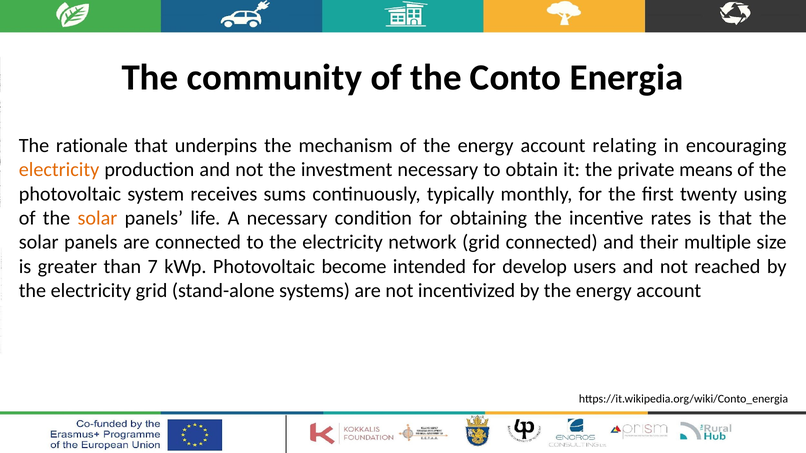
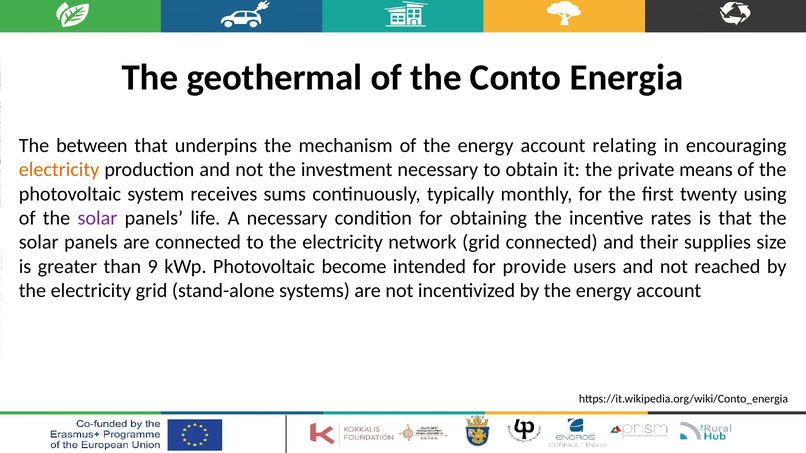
community: community -> geothermal (275, 77)
rationale: rationale -> between (92, 146)
solar colour: orange -> purple (97, 218)
multiple: multiple -> supplies (718, 242)
7: 7 -> 9 (153, 267)
develop: develop -> provide (534, 267)
